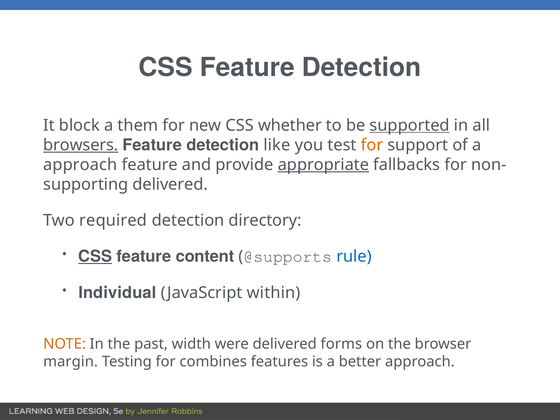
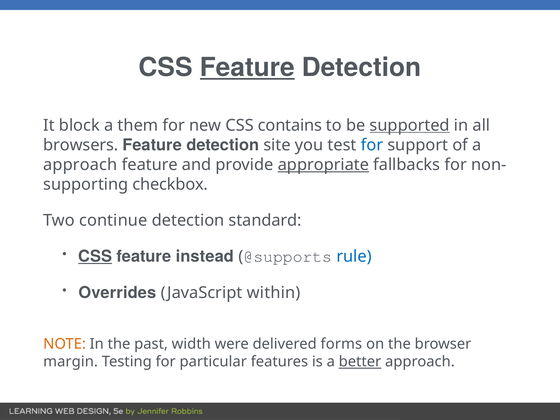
Feature underline: none -> present (247, 67)
whether: whether -> contains (290, 125)
browsers underline: present -> none (81, 145)
like: like -> site (277, 145)
for colour: orange -> blue (372, 145)
delivered: delivered -> checkbox (170, 184)
required: required -> continue (113, 220)
directory: directory -> standard (265, 220)
content: content -> instead (205, 257)
Individual: Individual -> Overrides (117, 293)
combines: combines -> particular (213, 362)
better underline: none -> present (360, 362)
